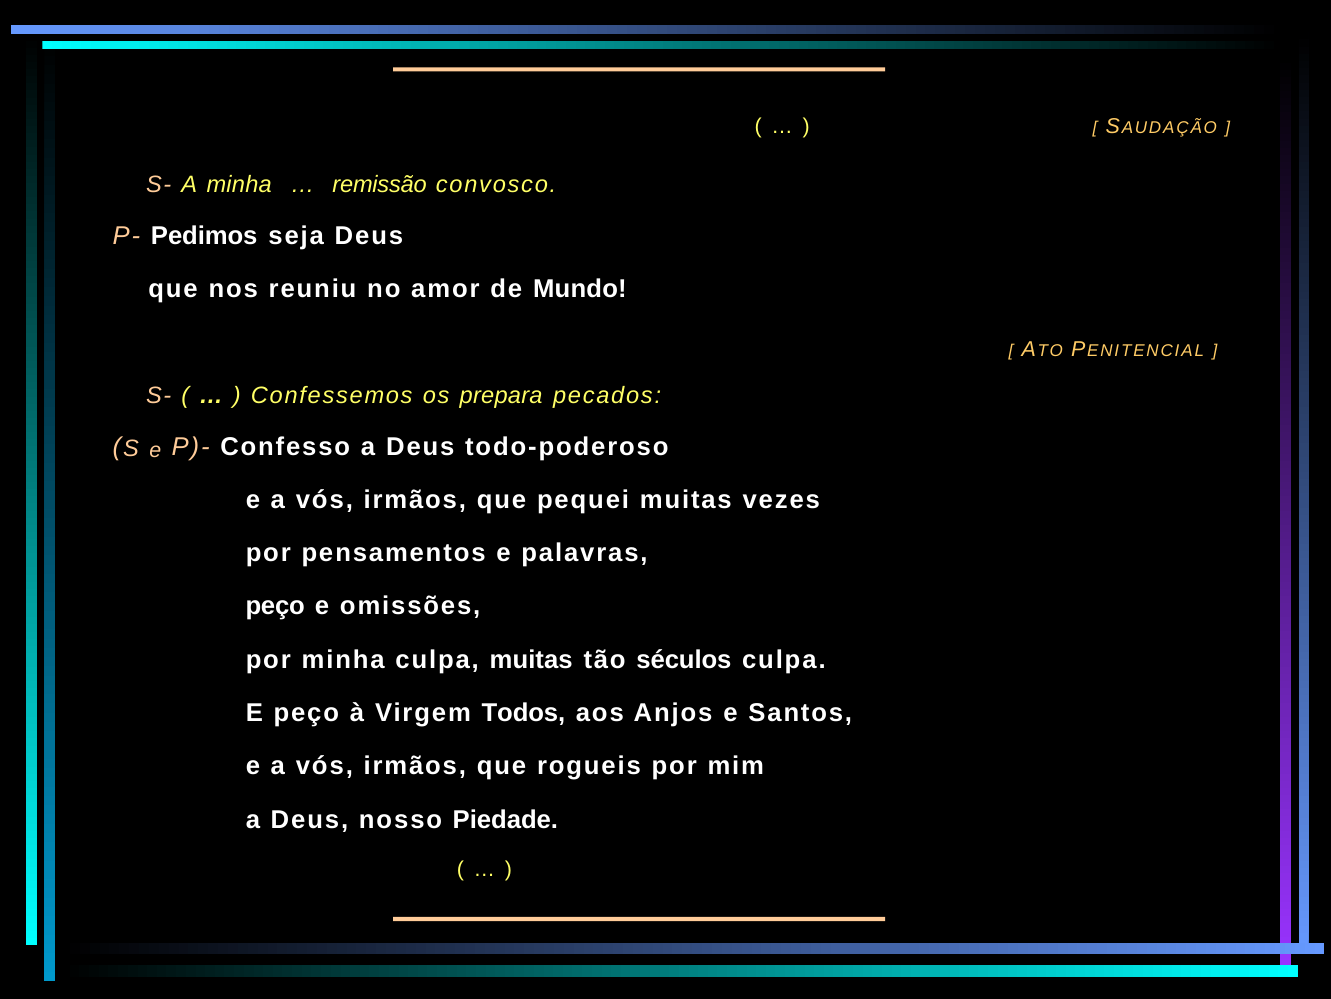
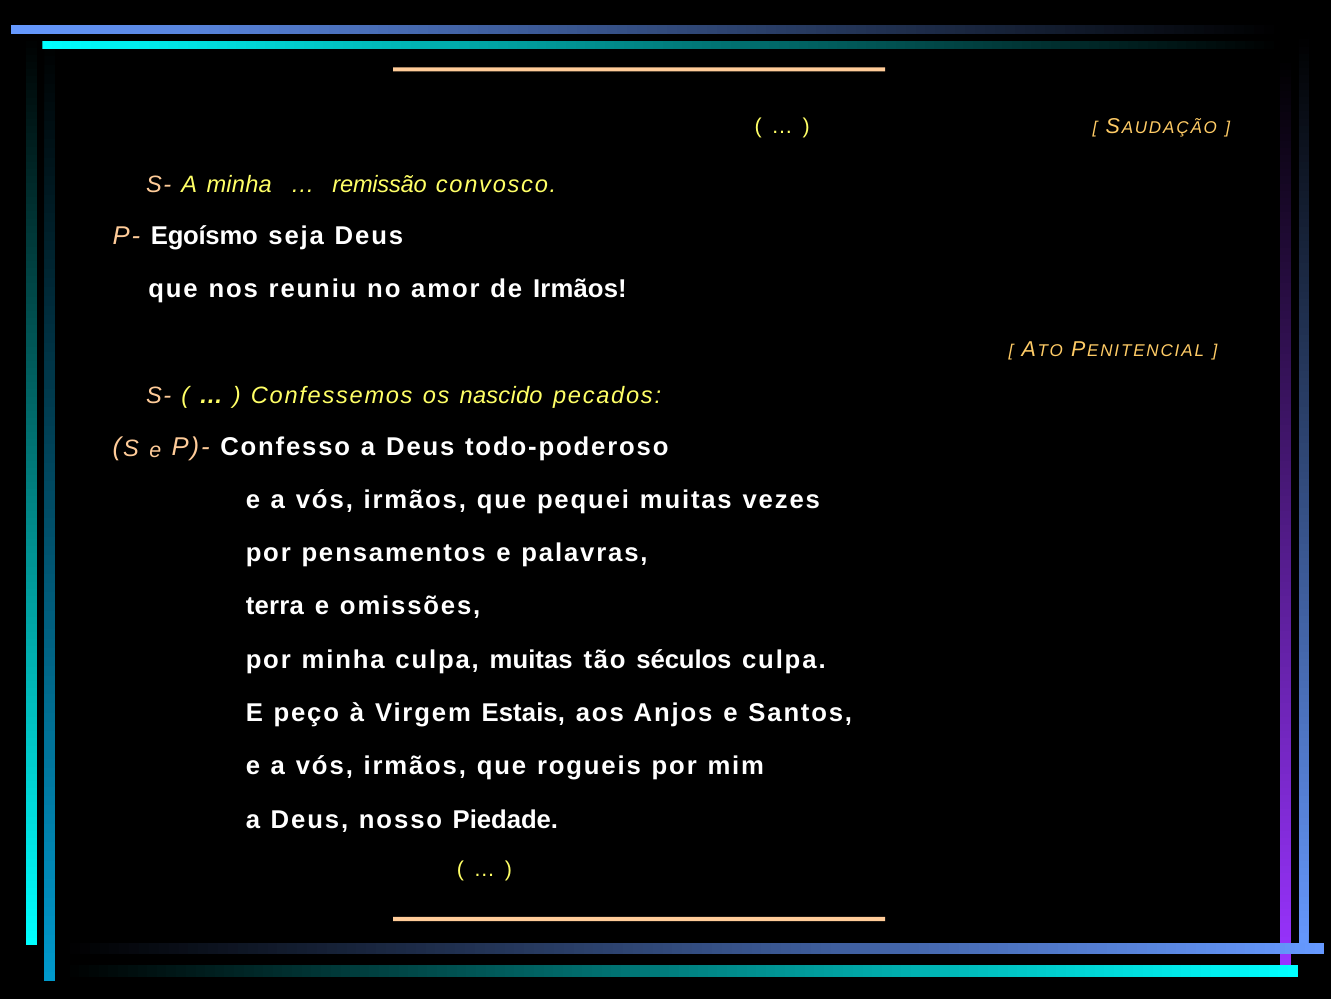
Pedimos: Pedimos -> Egoísmo (204, 236)
de Mundo: Mundo -> Irmãos (580, 289)
prepara: prepara -> nascido (501, 396)
peço: peço -> terra (275, 606)
Todos: Todos -> Estais (523, 713)
